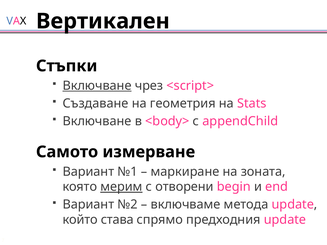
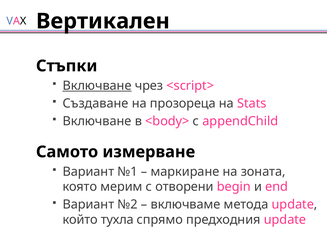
геометрия: геометрия -> прозореца (183, 103)
мерим underline: present -> none (121, 187)
става: става -> тухла (117, 220)
